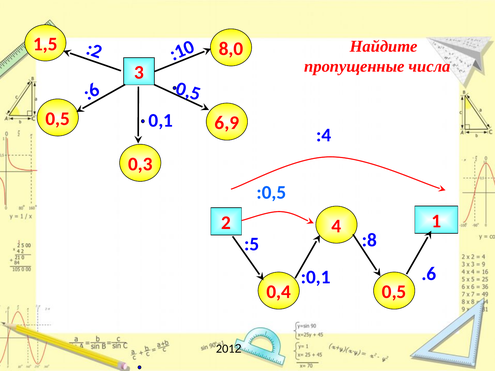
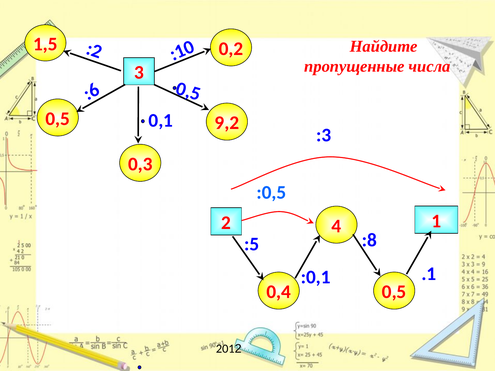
8,0: 8,0 -> 0,2 (231, 49)
6,9: 6,9 -> 9,2 (227, 123)
:4: :4 -> :3 (324, 135)
.6: .6 -> .1 (429, 274)
